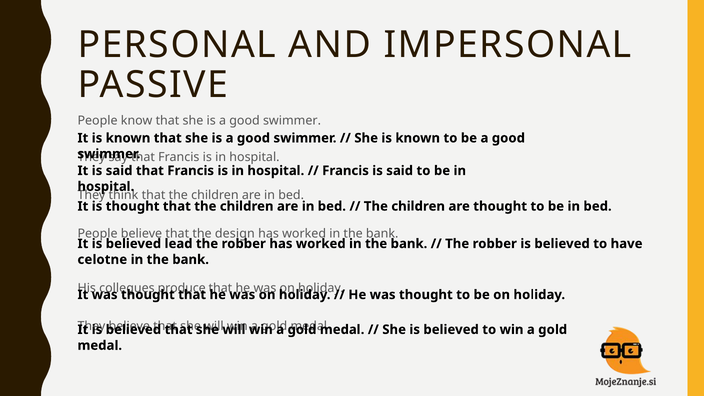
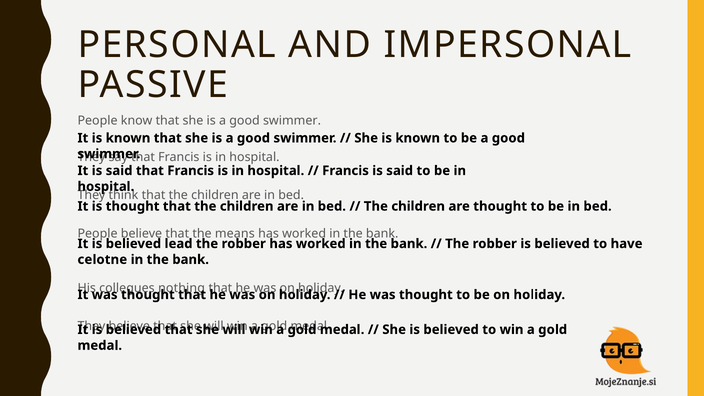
design: design -> means (235, 233)
produce: produce -> nothing (182, 288)
